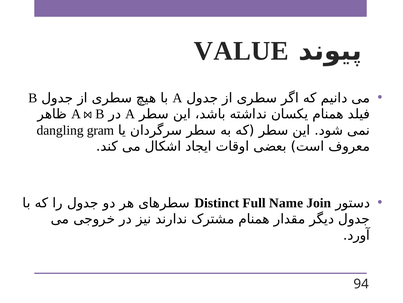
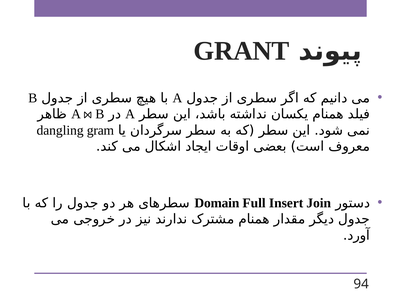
VALUE: VALUE -> GRANT (242, 51)
Distinct: Distinct -> Domain (217, 202)
Name: Name -> Insert (286, 202)
